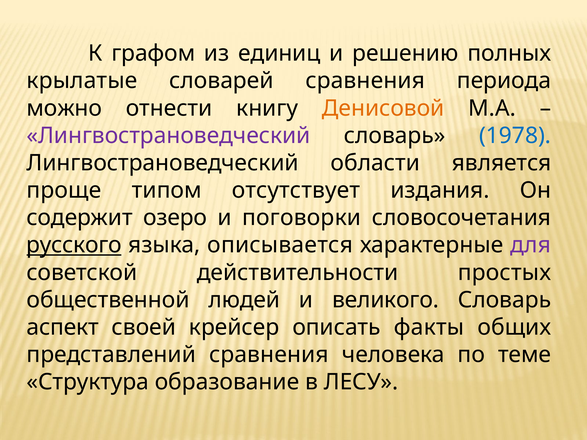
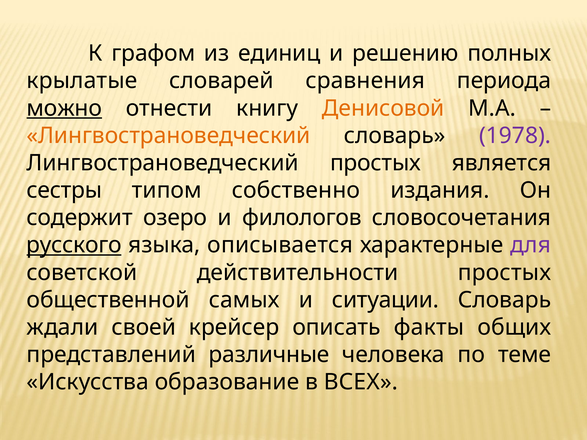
можно underline: none -> present (64, 108)
Лингвострановедческий colour: purple -> orange (168, 136)
1978 colour: blue -> purple (515, 136)
Лингвострановедческий области: области -> простых (375, 163)
проще: проще -> сестры (64, 190)
отсутствует: отсутствует -> собственно (296, 190)
поговорки: поговорки -> филологов (302, 218)
людей: людей -> самых (244, 300)
великого: великого -> ситуации (385, 300)
аспект: аспект -> ждали (63, 327)
представлений сравнения: сравнения -> различные (269, 355)
Структура: Структура -> Искусства (88, 382)
ЛЕСУ: ЛЕСУ -> ВСЕХ (361, 382)
